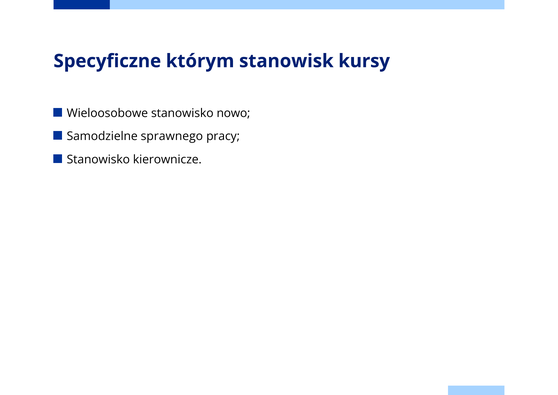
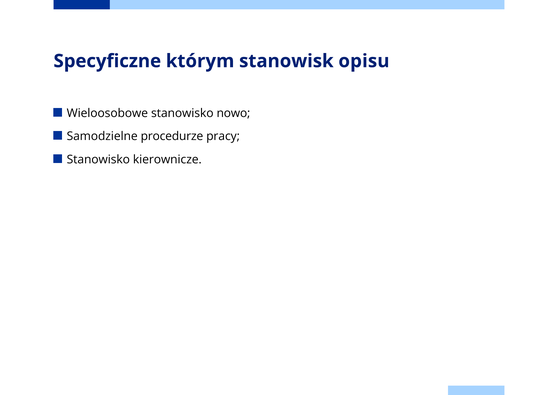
kursy: kursy -> opisu (364, 61)
sprawnego: sprawnego -> procedurze (172, 136)
